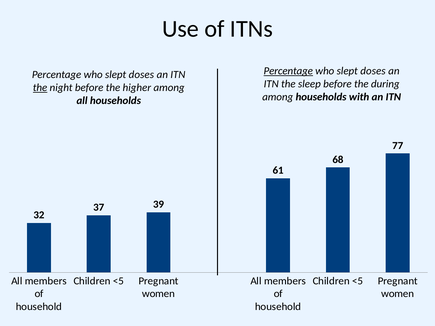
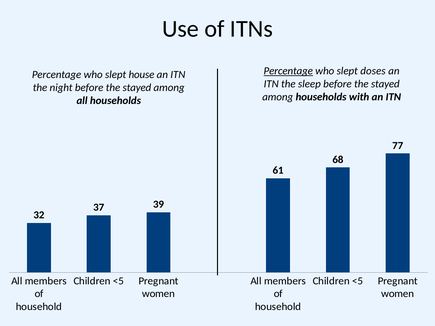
doses: doses -> house (141, 75)
during: during -> stayed (385, 84)
the underline: present -> none (40, 88)
night before the higher: higher -> stayed (137, 88)
